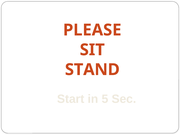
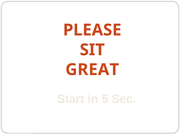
STAND: STAND -> GREAT (92, 70)
